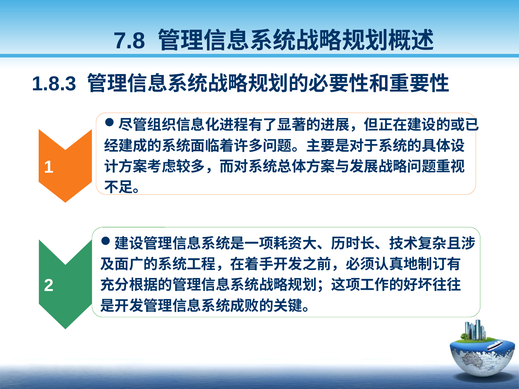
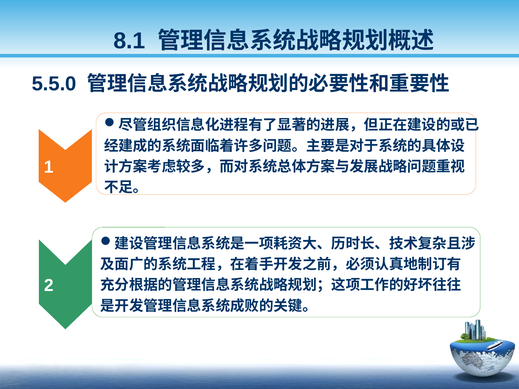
7.8: 7.8 -> 8.1 (129, 41)
1.8.3: 1.8.3 -> 5.5.0 (54, 84)
